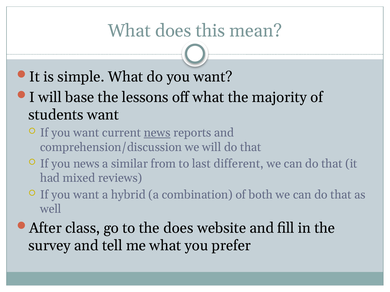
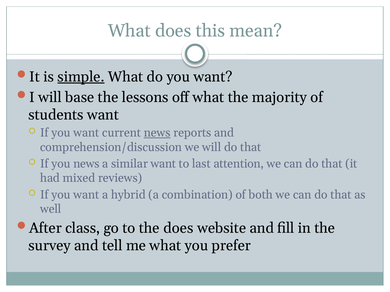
simple underline: none -> present (81, 77)
similar from: from -> want (163, 164)
different: different -> attention (239, 164)
